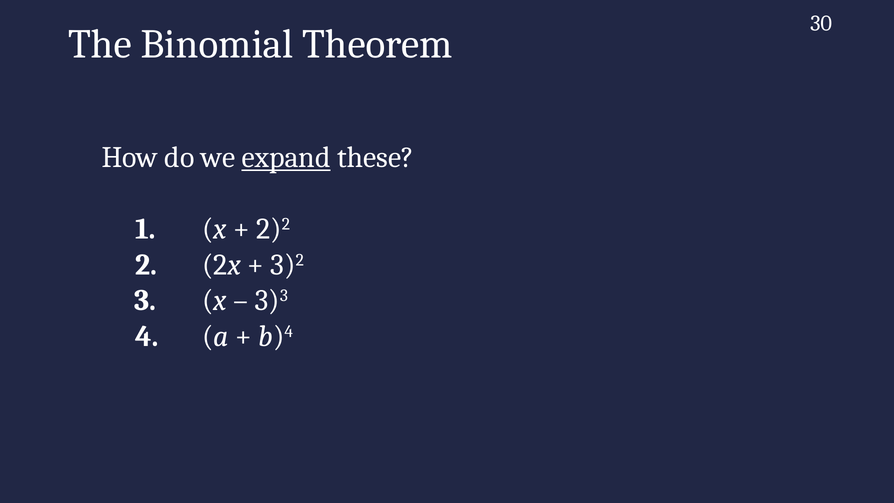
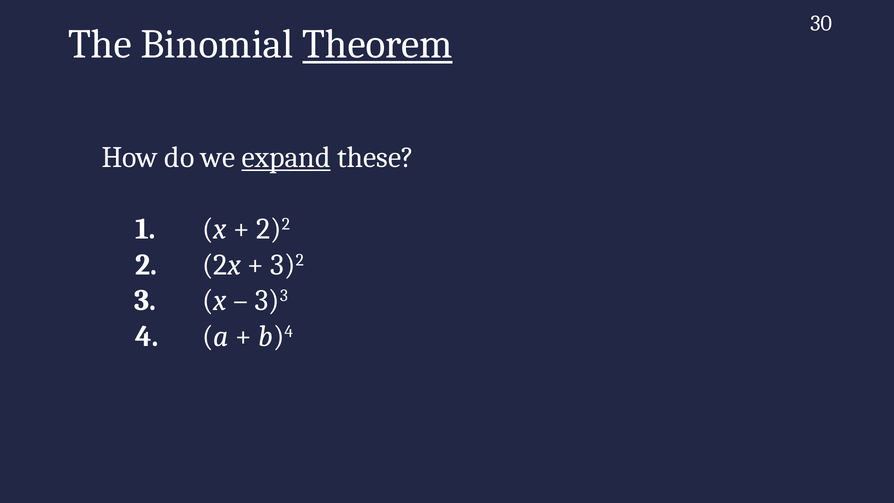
Theorem underline: none -> present (377, 44)
